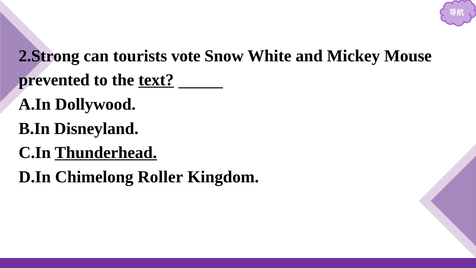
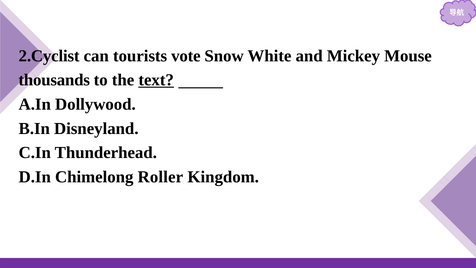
2.Strong: 2.Strong -> 2.Cyclist (49, 56)
prevented: prevented -> thousands (54, 80)
Thunderhead underline: present -> none (106, 153)
